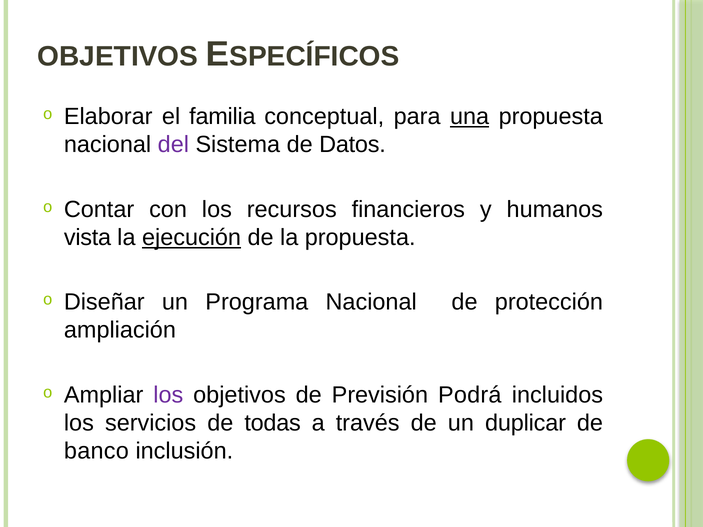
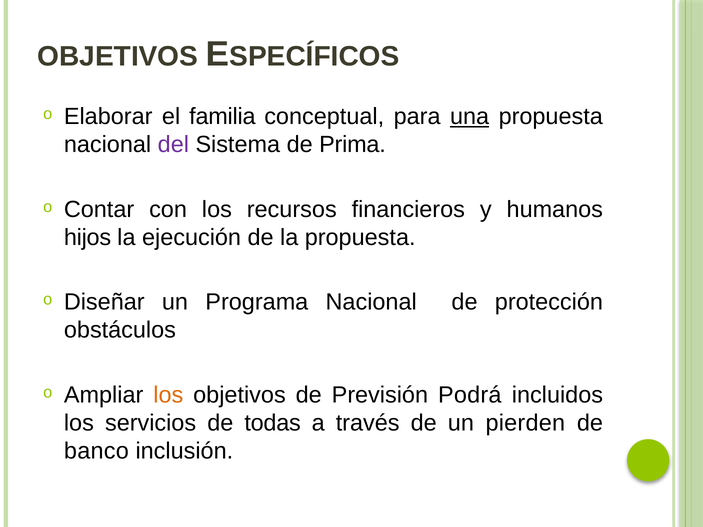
Datos: Datos -> Prima (352, 145)
vista: vista -> hijos (88, 238)
ejecución underline: present -> none (192, 238)
ampliación: ampliación -> obstáculos (120, 330)
los colour: purple -> orange (168, 395)
duplicar: duplicar -> pierden (525, 423)
